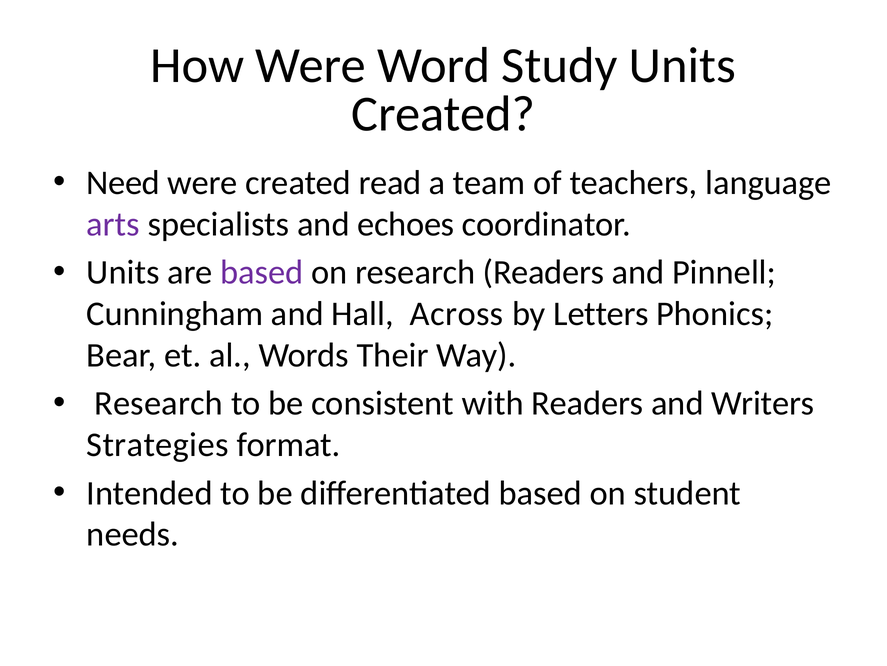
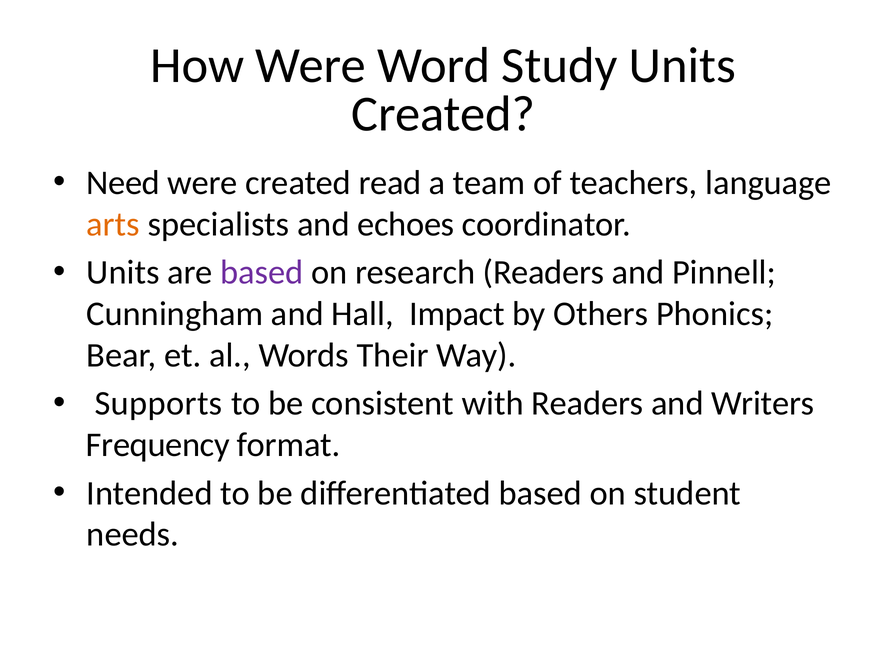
arts colour: purple -> orange (113, 224)
Across: Across -> Impact (457, 314)
Letters: Letters -> Others (601, 314)
Research: Research -> Supports (159, 403)
Strategies: Strategies -> Frequency (158, 444)
